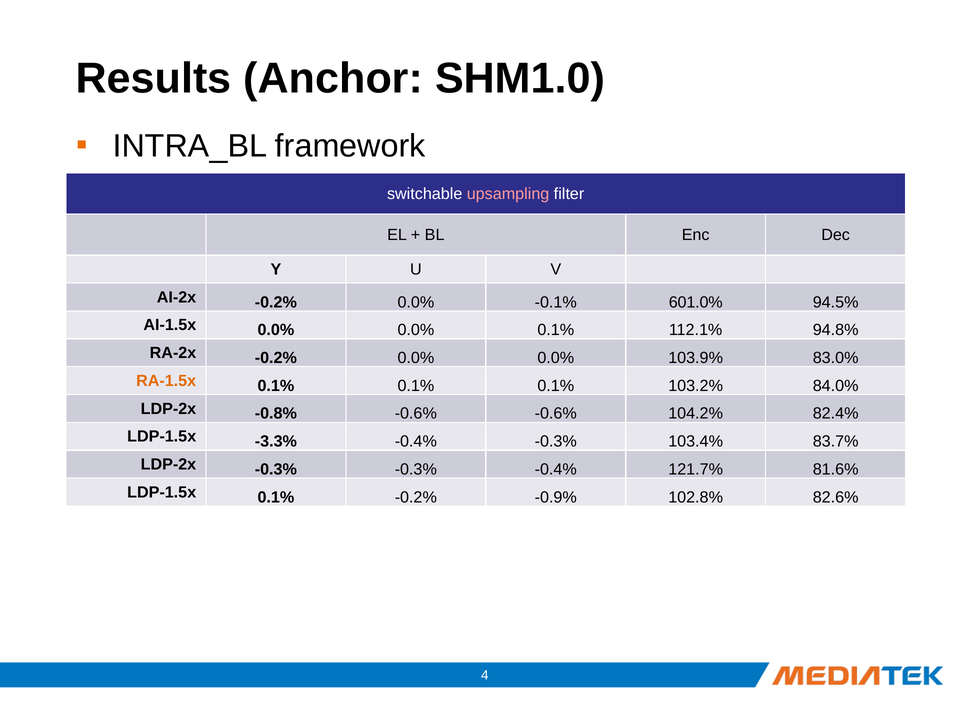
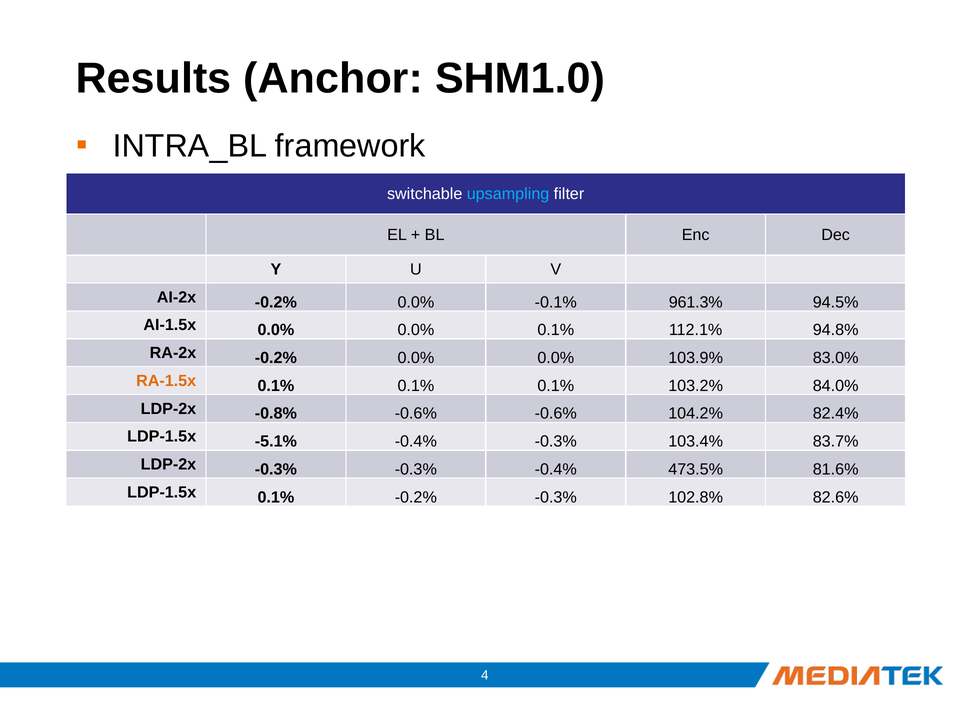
upsampling colour: pink -> light blue (508, 194)
601.0%: 601.0% -> 961.3% (696, 302)
-3.3%: -3.3% -> -5.1% (276, 441)
121.7%: 121.7% -> 473.5% (696, 469)
-0.2% -0.9%: -0.9% -> -0.3% (556, 497)
